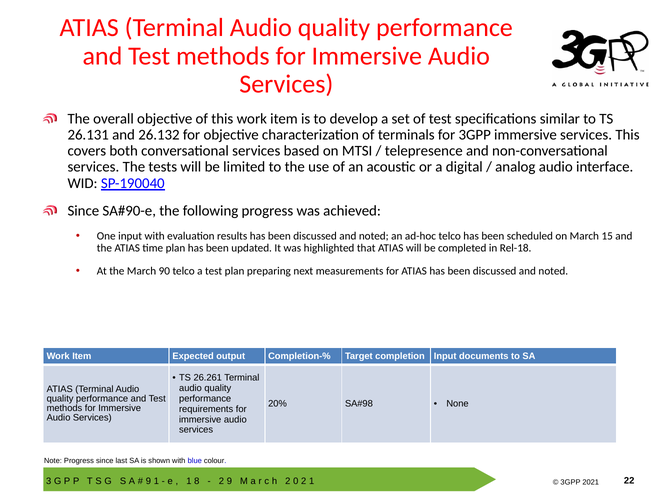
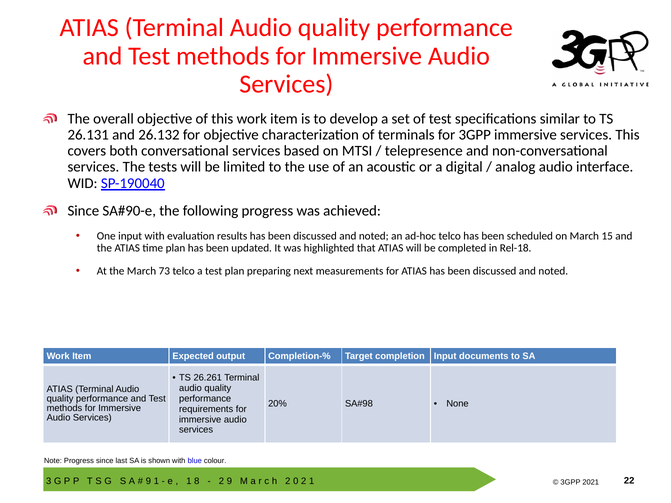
90: 90 -> 73 (164, 271)
